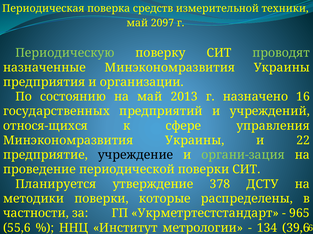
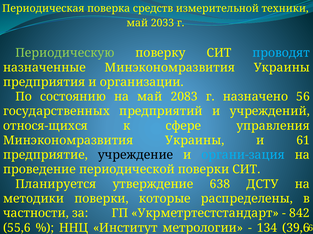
2097: 2097 -> 2033 (162, 23)
проводят colour: light green -> light blue (281, 53)
2013: 2013 -> 2083 (184, 97)
16: 16 -> 56 (303, 97)
22: 22 -> 61 (303, 141)
органи-зация colour: light green -> light blue (243, 155)
378: 378 -> 638 (220, 185)
965: 965 -> 842 (299, 214)
